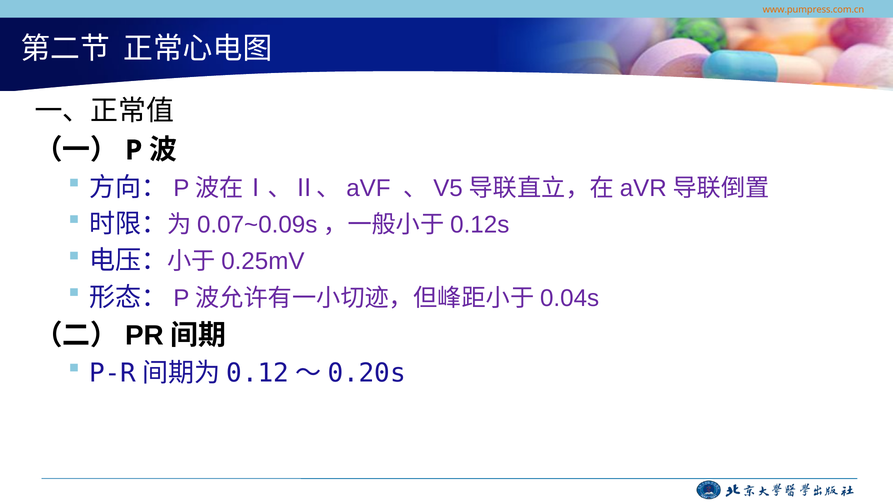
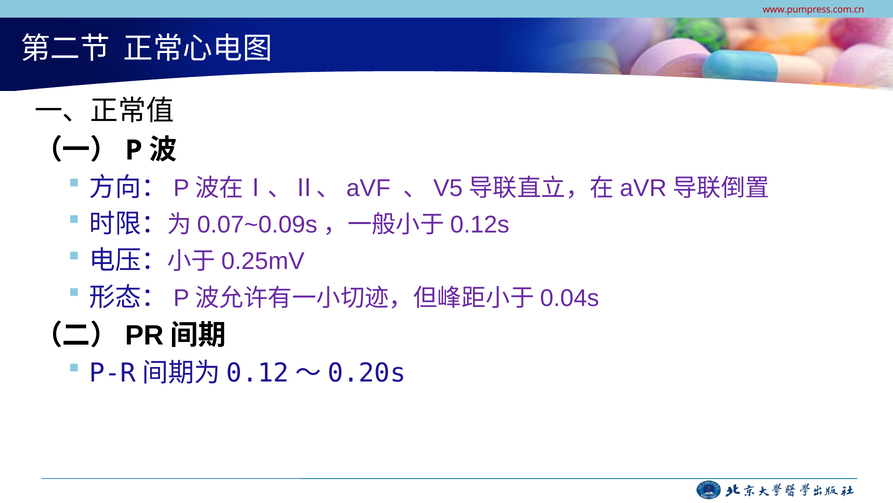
www.pumpress.com.cn colour: orange -> red (813, 10)
